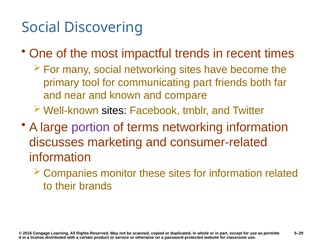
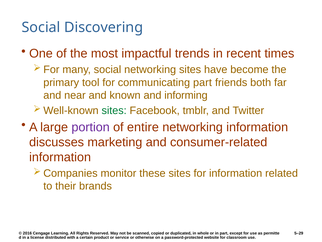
compare: compare -> informing (186, 95)
sites colour: black -> green (114, 110)
terms: terms -> entire (143, 127)
